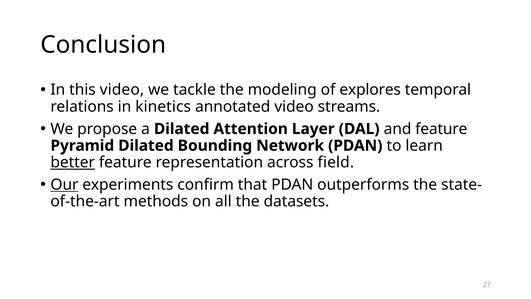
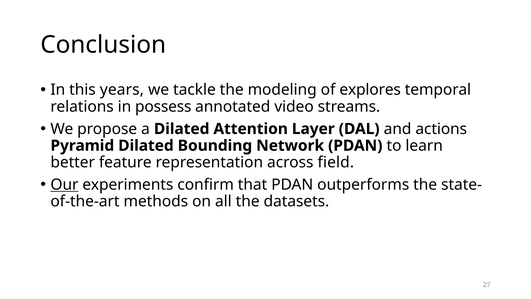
this video: video -> years (122, 90)
kinetics: kinetics -> possess (163, 107)
and feature: feature -> actions (441, 129)
better underline: present -> none (73, 162)
